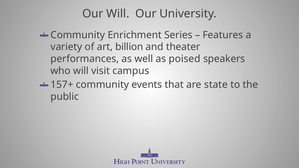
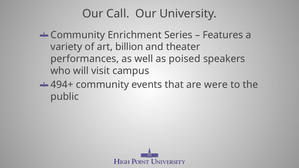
Our Will: Will -> Call (118, 14)
157+: 157+ -> 494+ (62, 85)
state: state -> were (216, 85)
